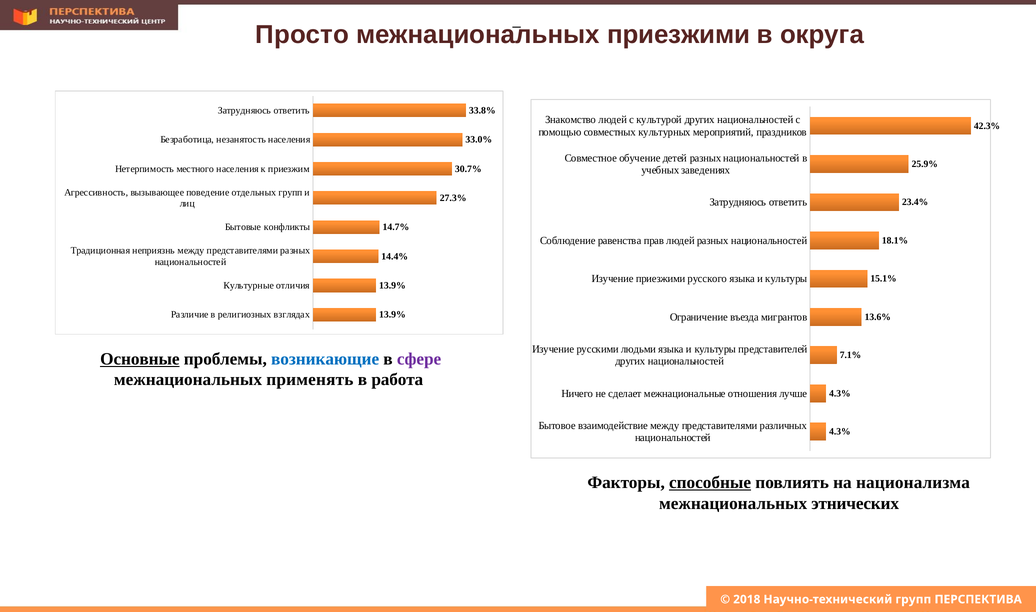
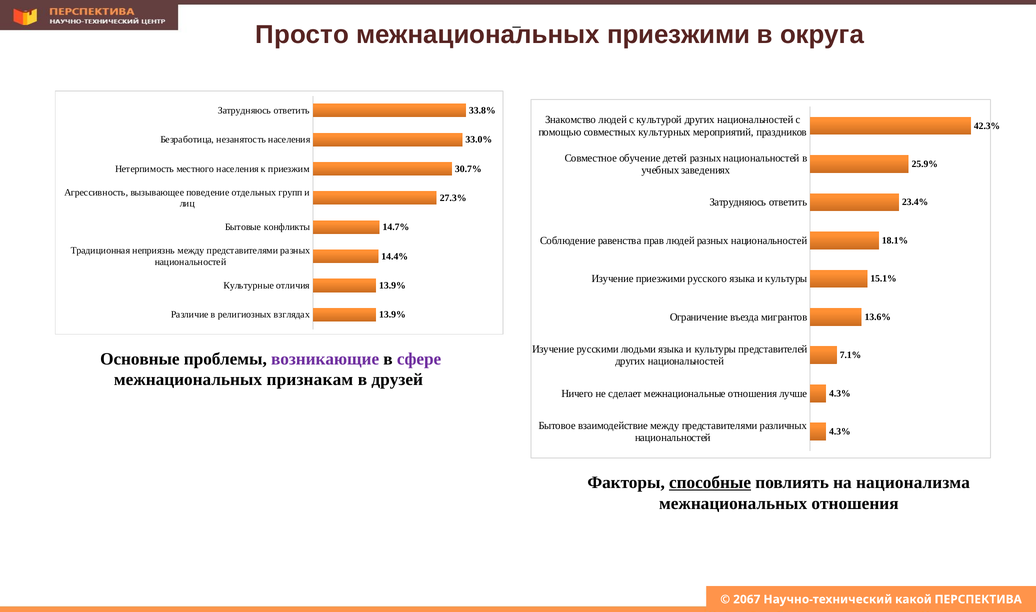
Основные underline: present -> none (140, 359)
возникающие colour: blue -> purple (325, 359)
применять: применять -> признакам (310, 380)
работа: работа -> друзей (397, 380)
межнациональных этнических: этнических -> отношения (855, 503)
2018: 2018 -> 2067 (747, 599)
Научно-технический групп: групп -> какой (913, 599)
